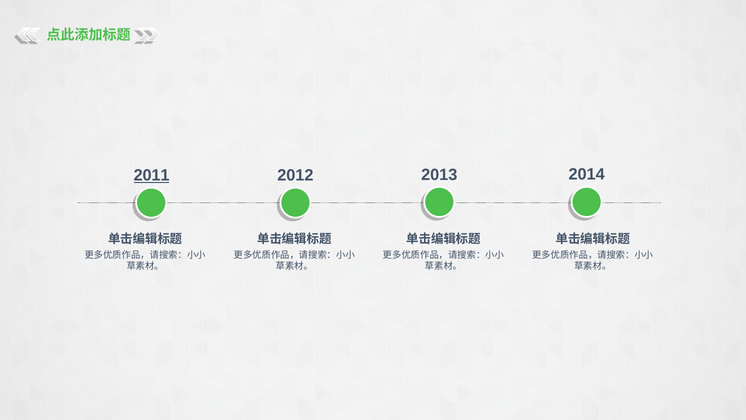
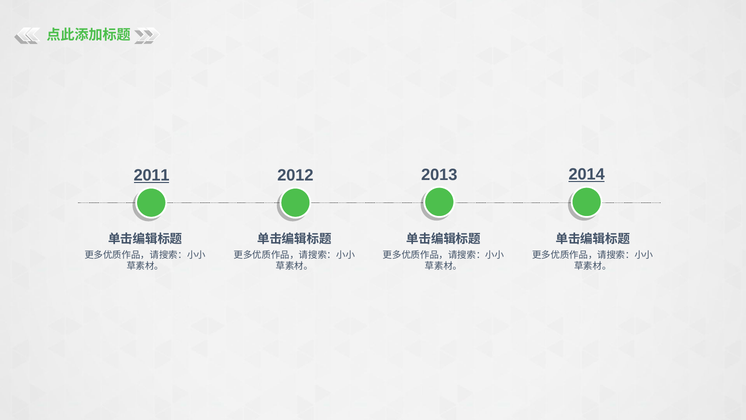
2014 underline: none -> present (587, 174)
